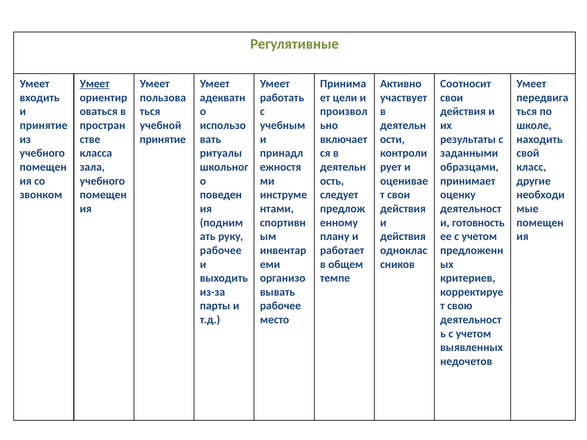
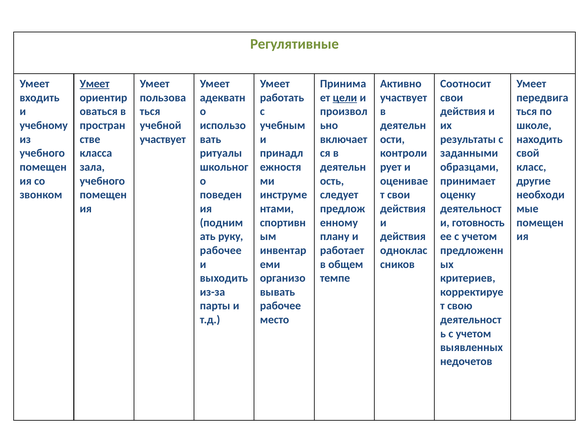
цели underline: none -> present (345, 98)
принятие: принятие -> учебному (44, 126)
принятие: принятие -> участвует (163, 139)
